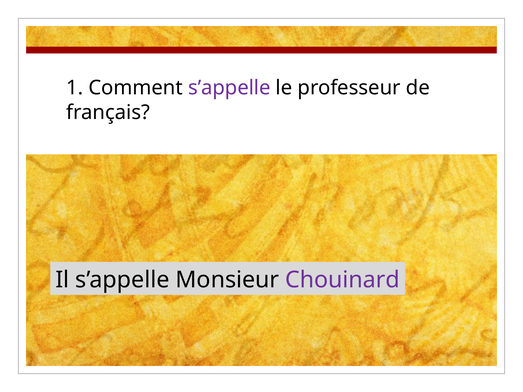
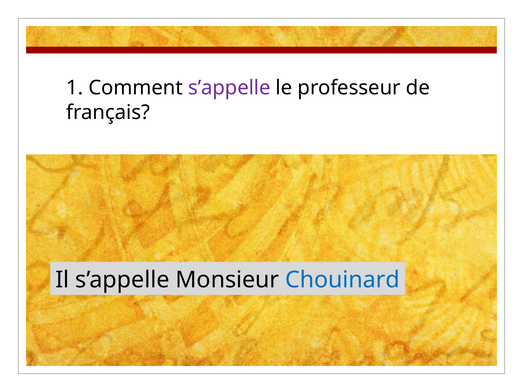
Chouinard colour: purple -> blue (342, 280)
